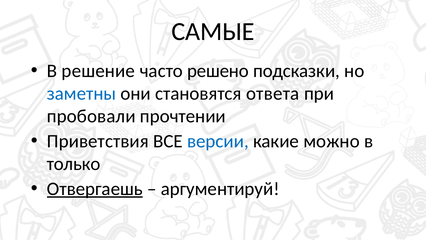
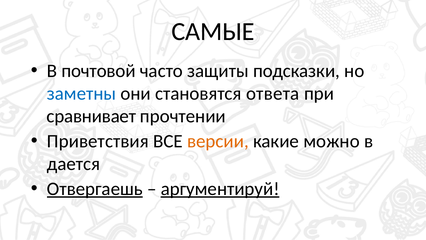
решение: решение -> почтовой (99, 71)
решено: решено -> защиты (218, 71)
пробовали: пробовали -> сравнивает (91, 116)
версии colour: blue -> orange (218, 141)
только: только -> дается (73, 164)
аргументируй underline: none -> present (220, 189)
